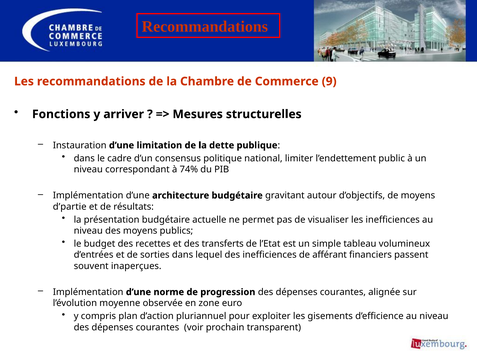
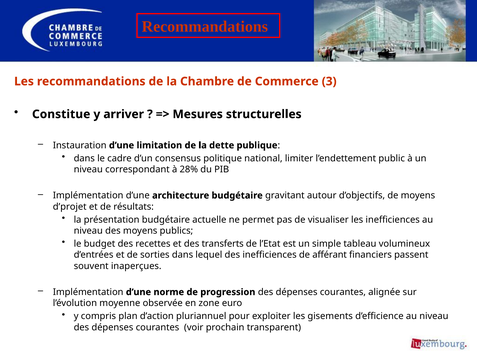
9: 9 -> 3 (329, 81)
Fonctions: Fonctions -> Constitue (61, 114)
74%: 74% -> 28% (189, 169)
d’partie: d’partie -> d’projet (70, 206)
